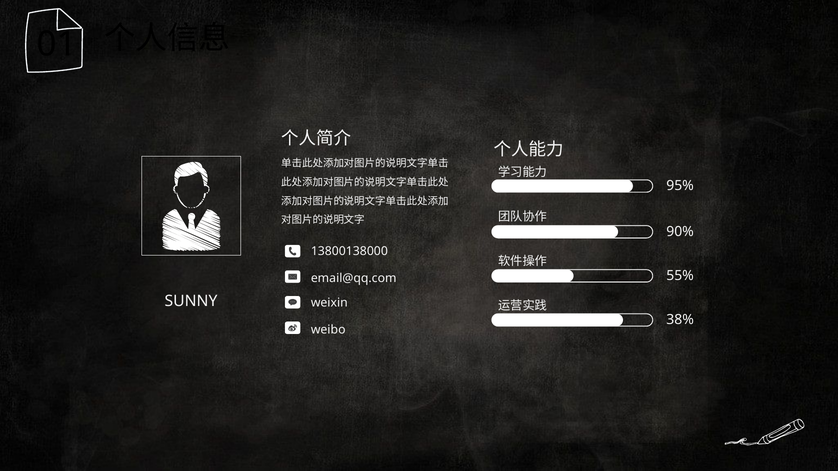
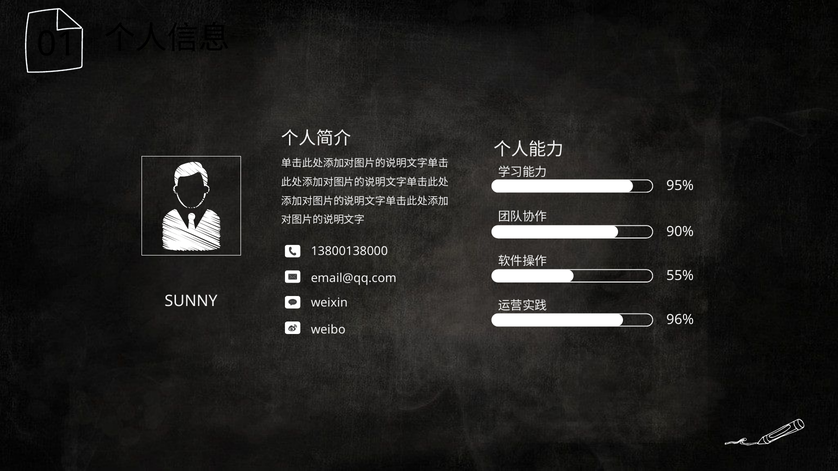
38%: 38% -> 96% (680, 320)
